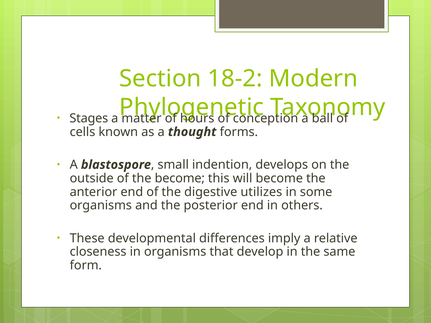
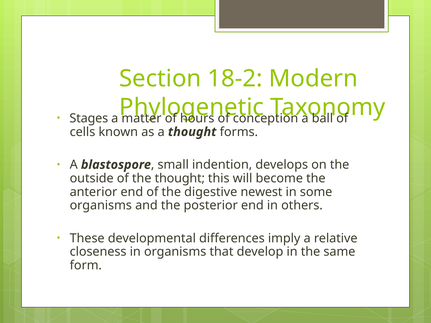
the become: become -> thought (180, 178)
utilizes: utilizes -> newest (261, 192)
